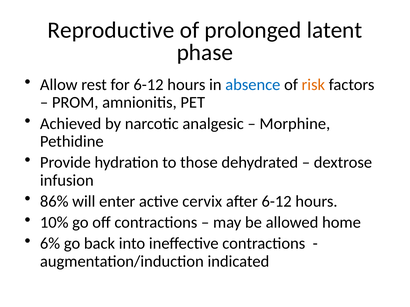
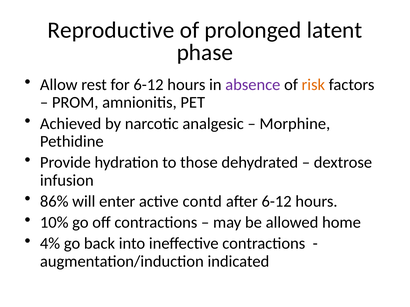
absence colour: blue -> purple (253, 85)
cervix: cervix -> contd (202, 202)
6%: 6% -> 4% (50, 244)
